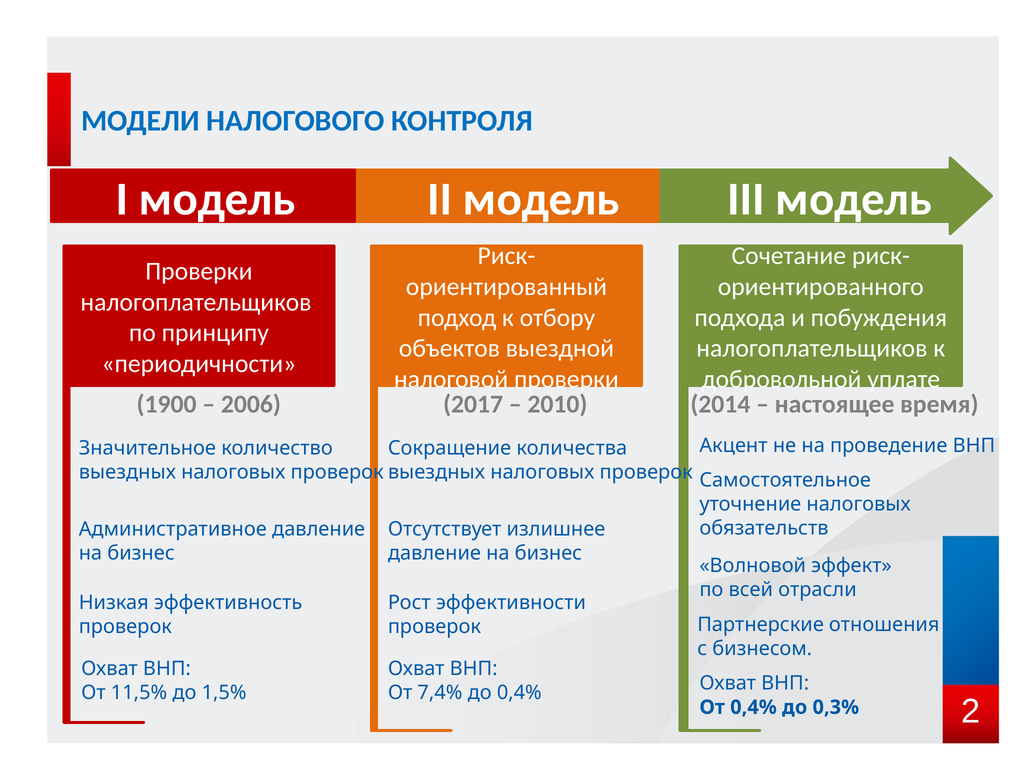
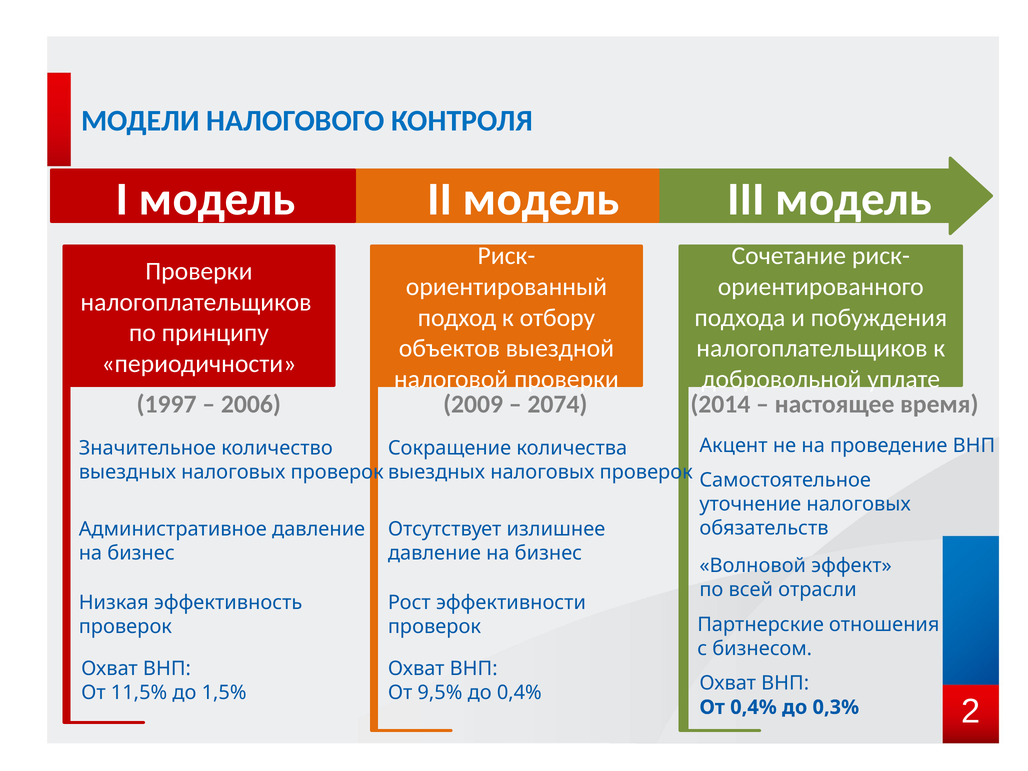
1900: 1900 -> 1997 (167, 404)
2017: 2017 -> 2009 (473, 404)
2010: 2010 -> 2074 (557, 404)
7,4%: 7,4% -> 9,5% (440, 693)
